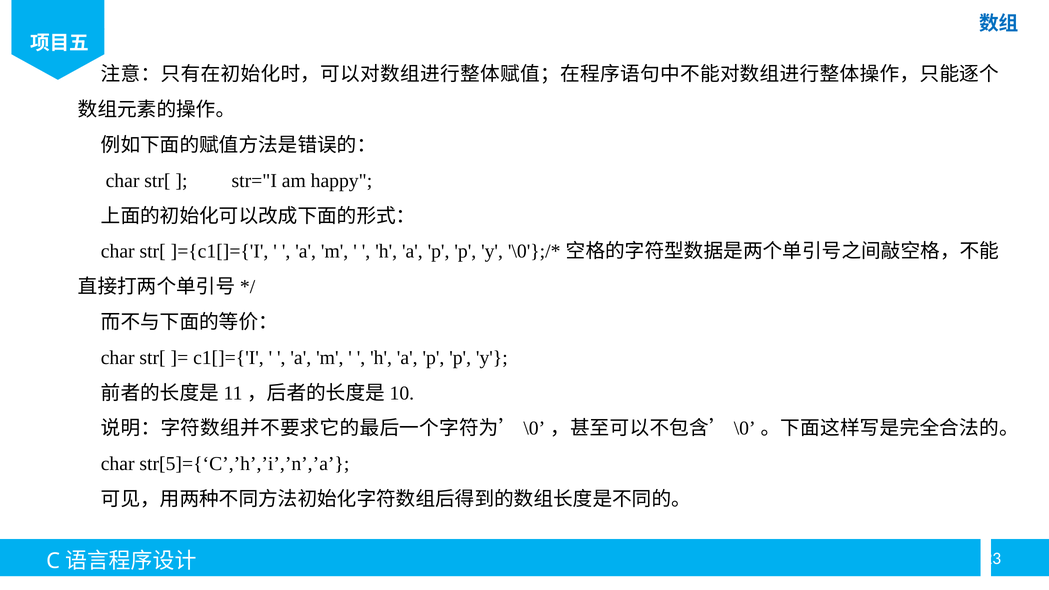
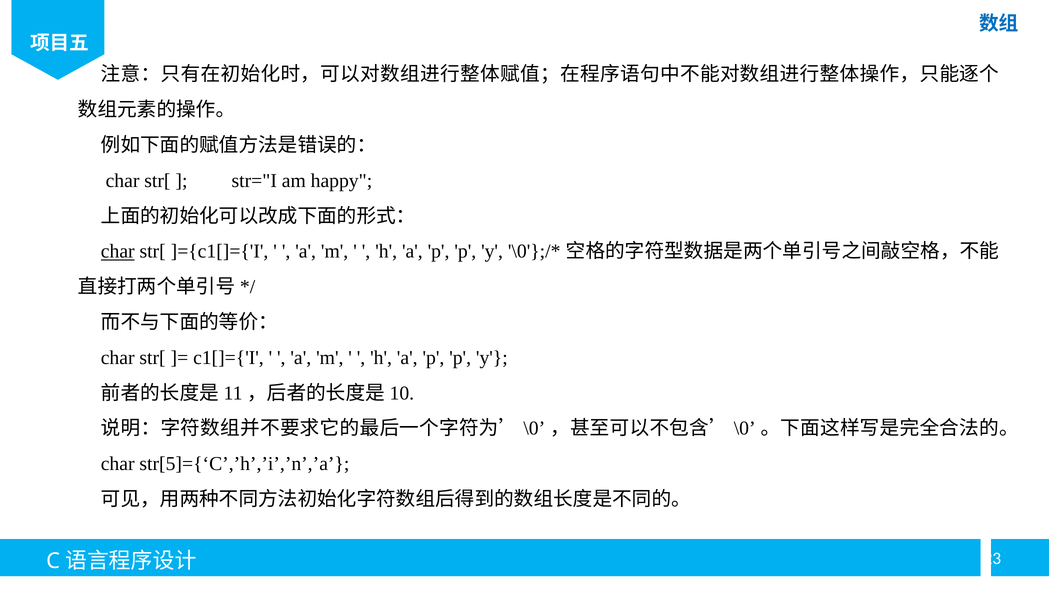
char underline: none -> present (118, 251)
